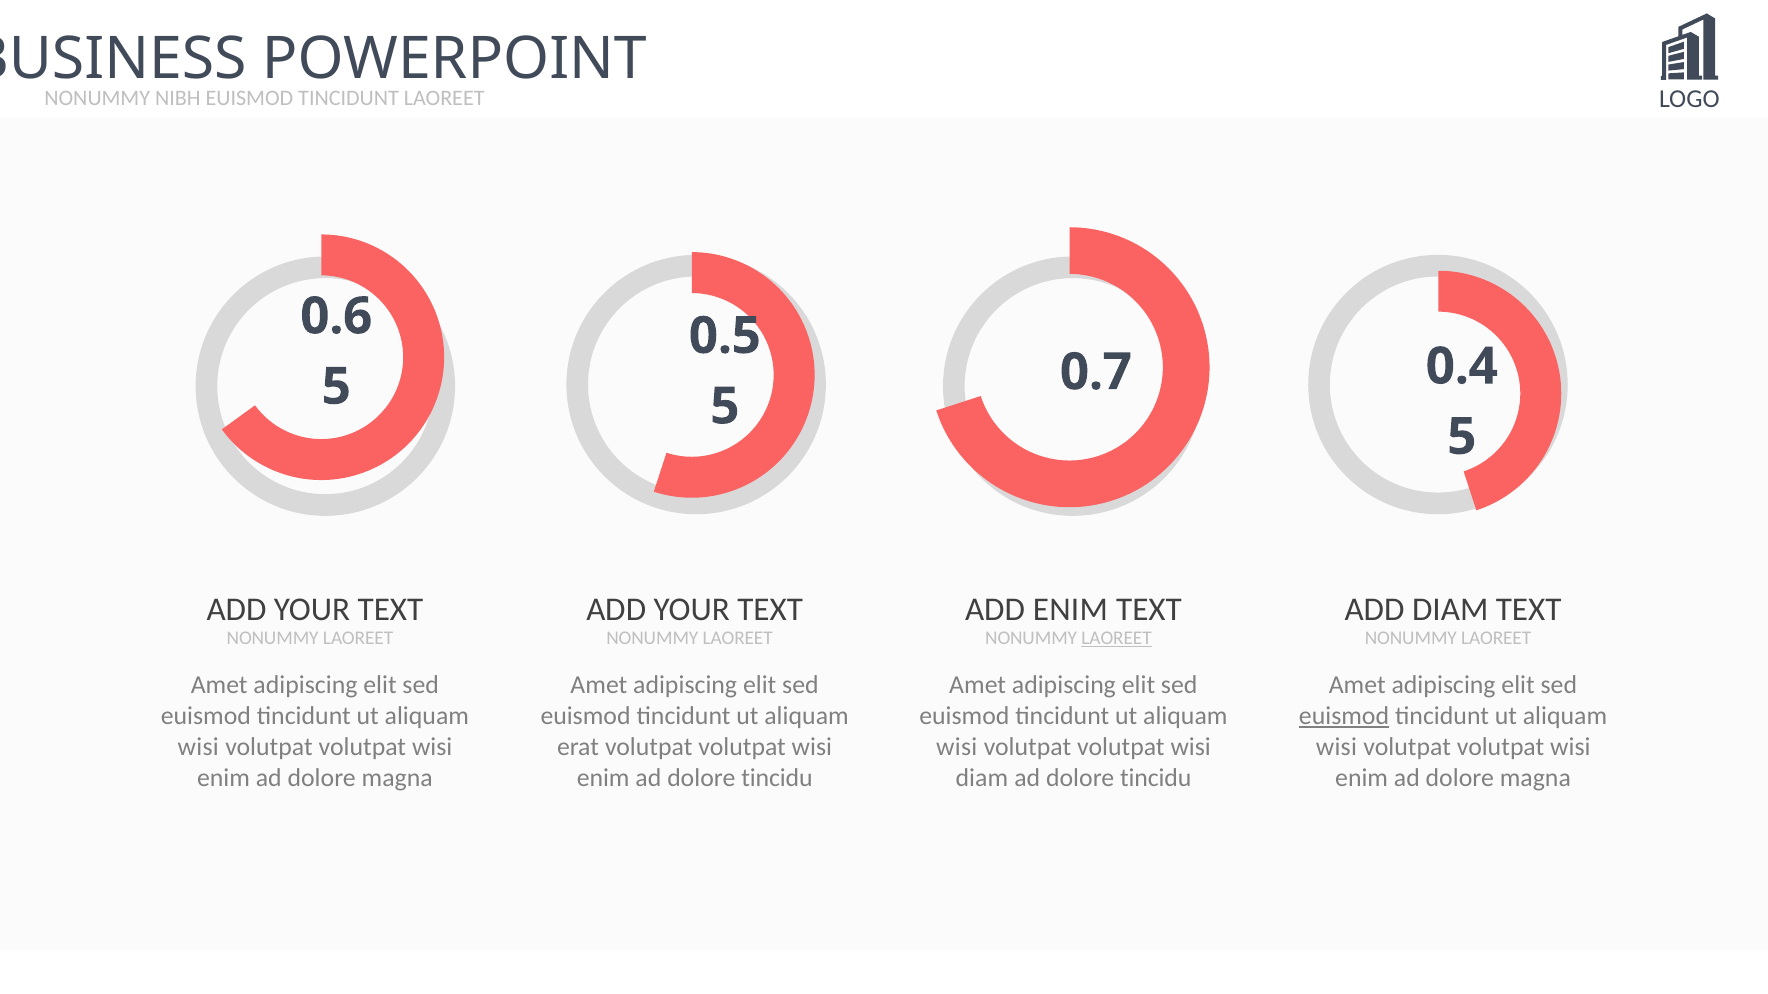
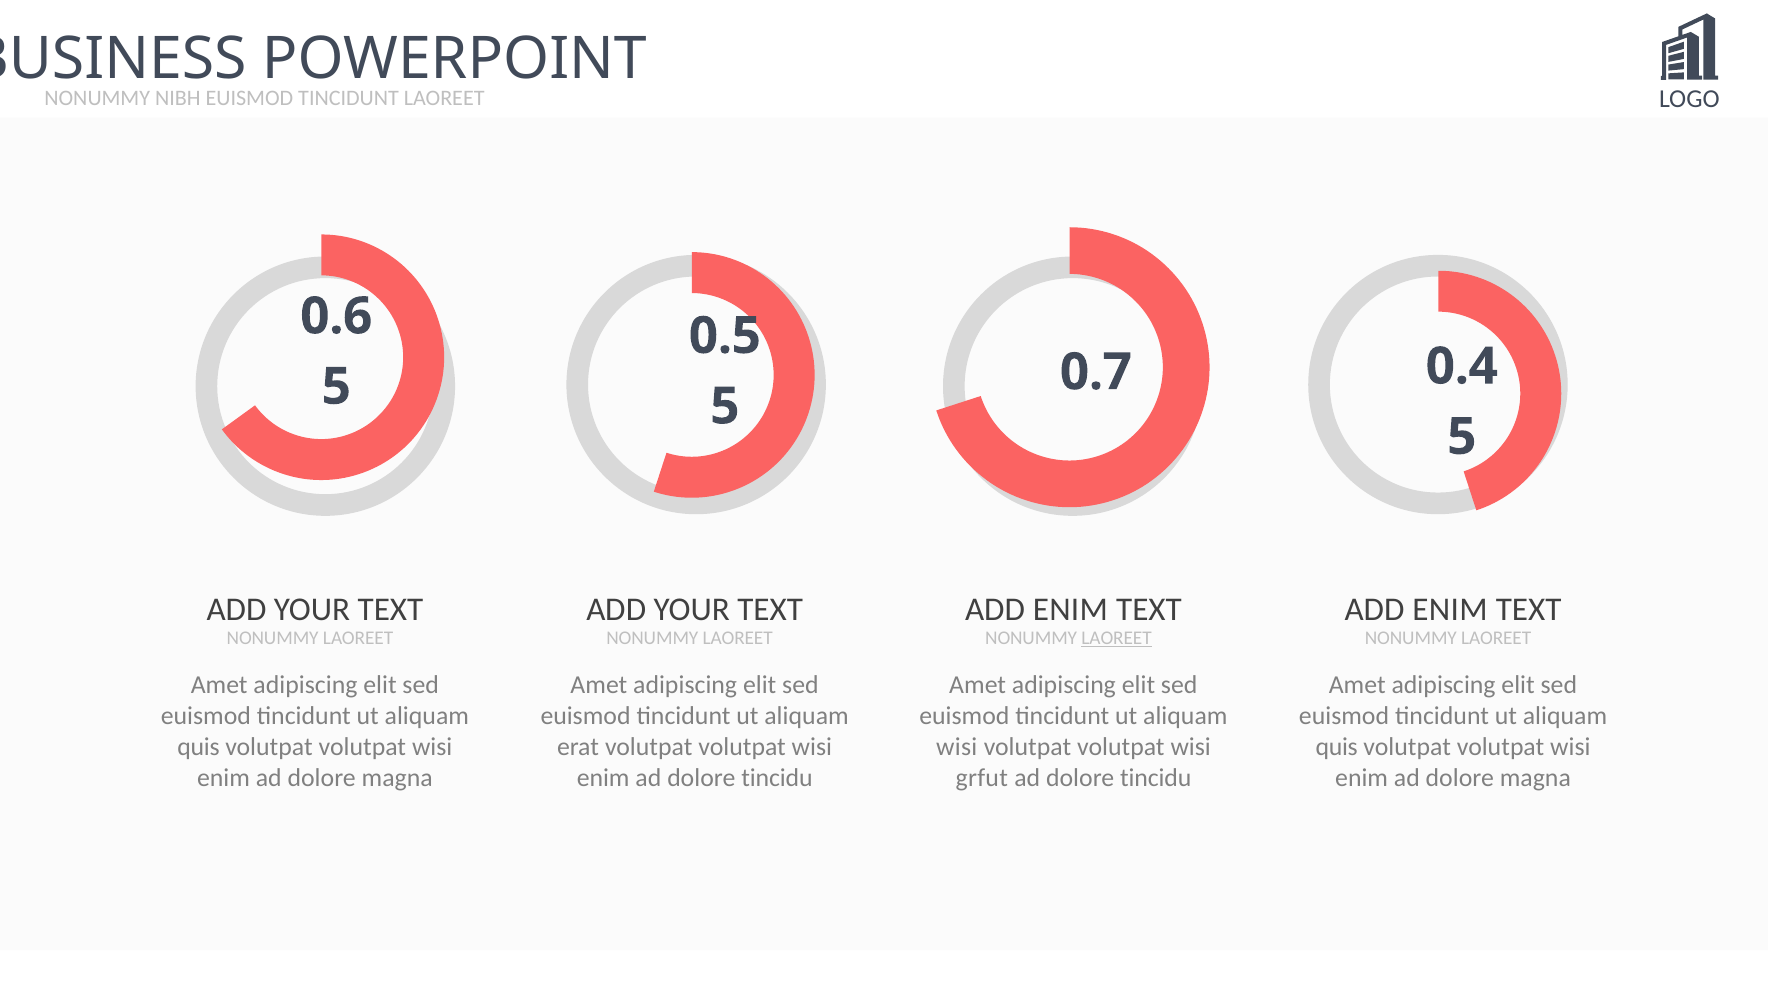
DIAM: DIAM -> ENIM (1450, 609)
euismod underline: present -> none (1344, 716)
wisi: wisi -> quis (198, 747)
wisi: wisi -> quis (1337, 747)
diam: diam -> grfut (982, 778)
